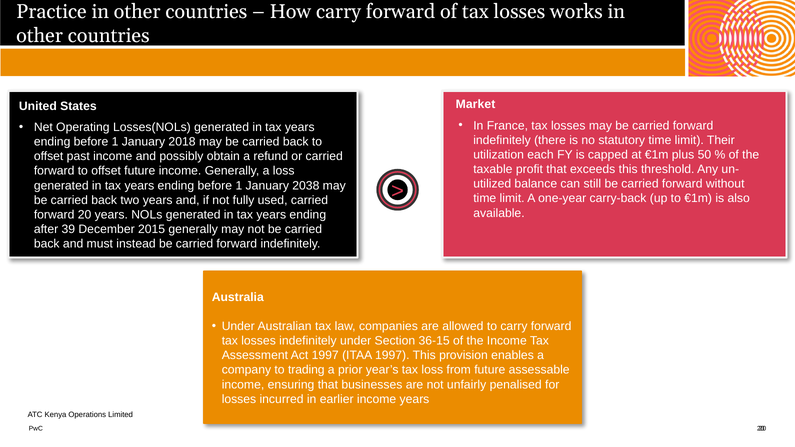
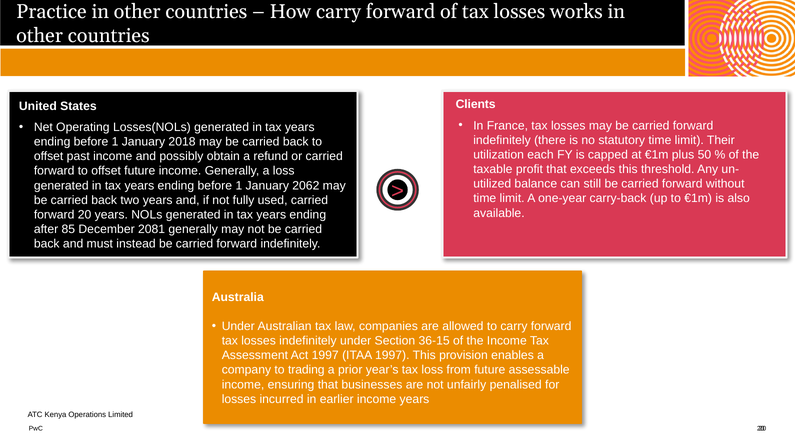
Market: Market -> Clients (476, 104)
2038: 2038 -> 2062 (306, 186)
39: 39 -> 85 (68, 229)
2015: 2015 -> 2081 (152, 229)
